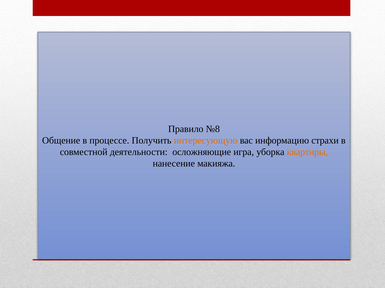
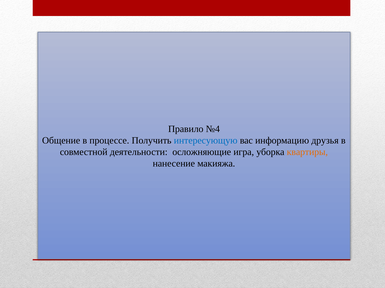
№8: №8 -> №4 (213, 129)
интересующую colour: orange -> blue (206, 141)
страхи: страхи -> друзья (325, 141)
